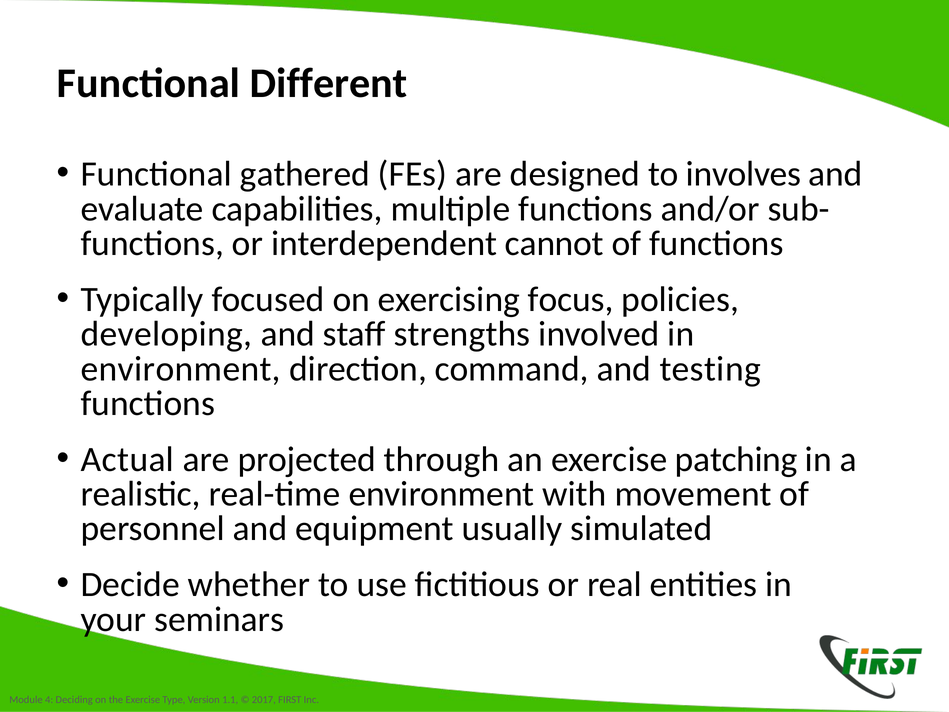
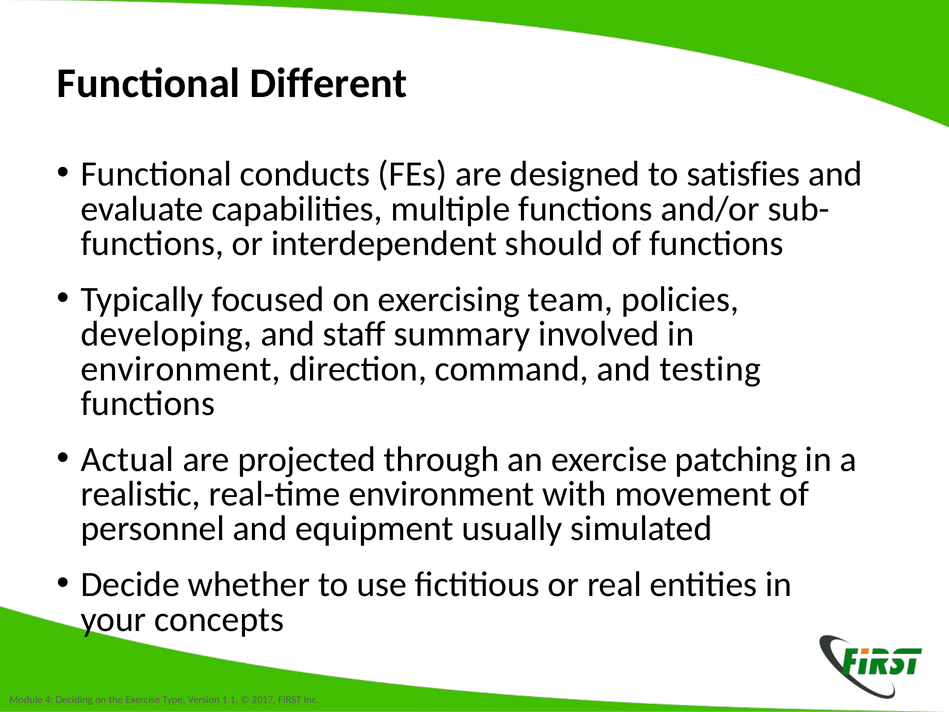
gathered: gathered -> conducts (305, 174)
involves: involves -> satisfies (743, 174)
cannot: cannot -> should (554, 243)
focus: focus -> team (571, 299)
strengths: strengths -> summary (462, 334)
seminars: seminars -> concepts (219, 619)
